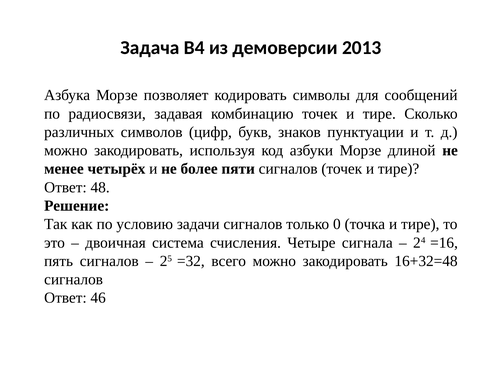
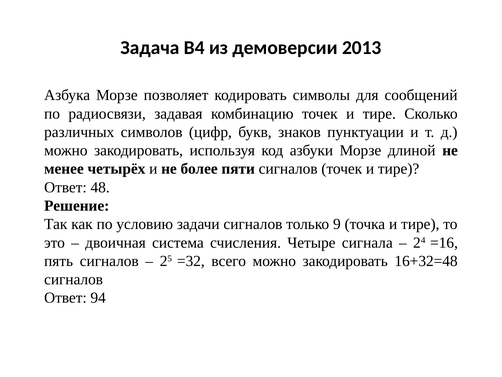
0: 0 -> 9 (337, 224)
46: 46 -> 94 (98, 297)
